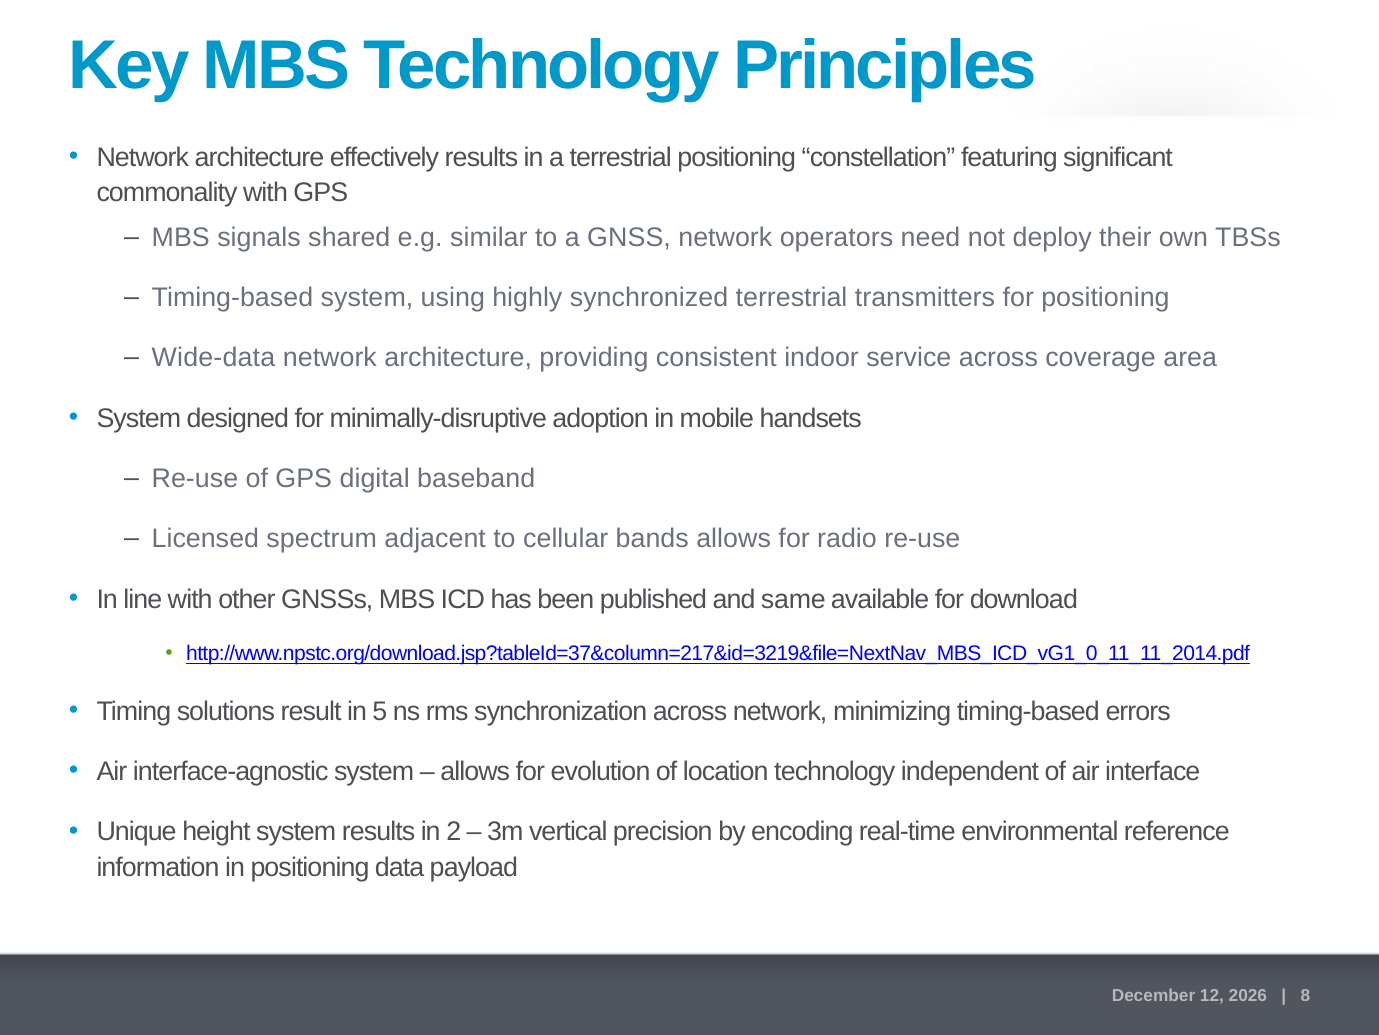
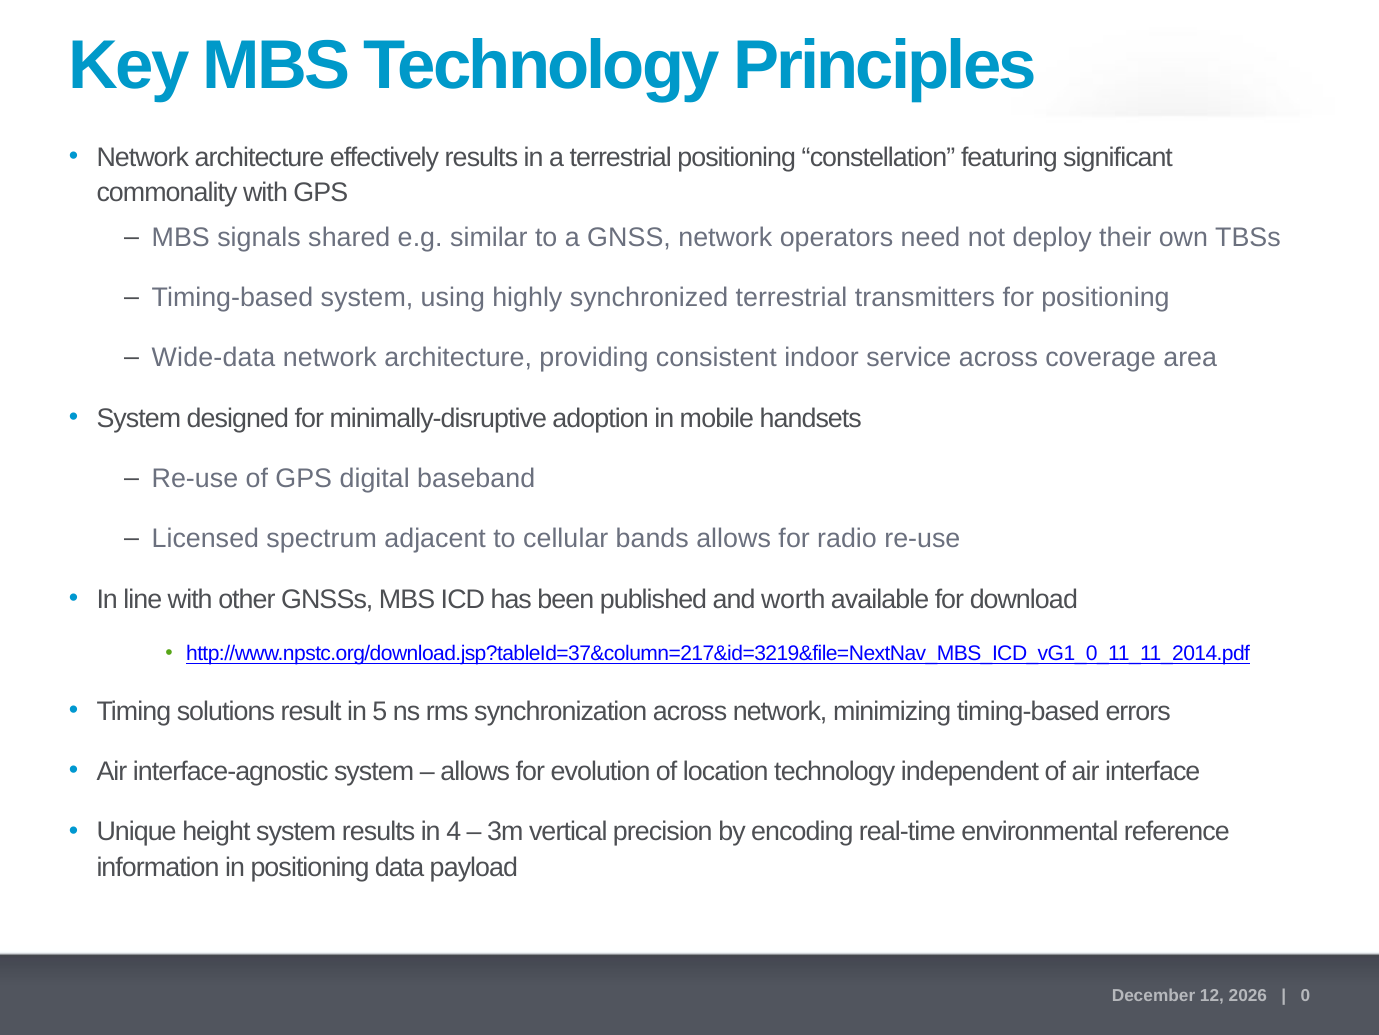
same: same -> worth (793, 599)
2: 2 -> 4 (454, 831)
8: 8 -> 0 (1305, 995)
